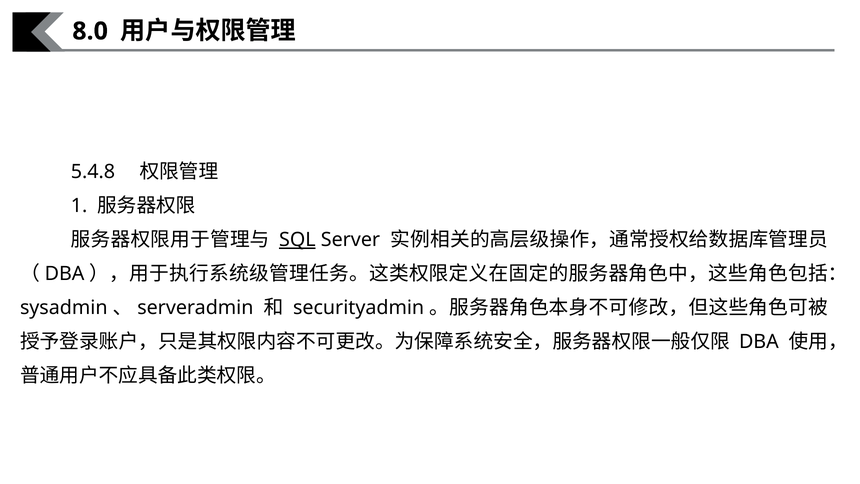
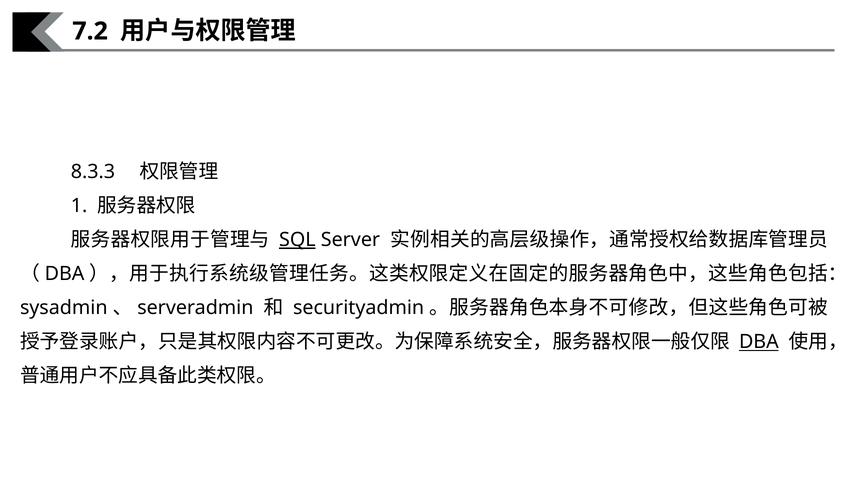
8.0: 8.0 -> 7.2 (90, 31)
5.4.8: 5.4.8 -> 8.3.3 (93, 171)
DBA underline: none -> present (759, 342)
